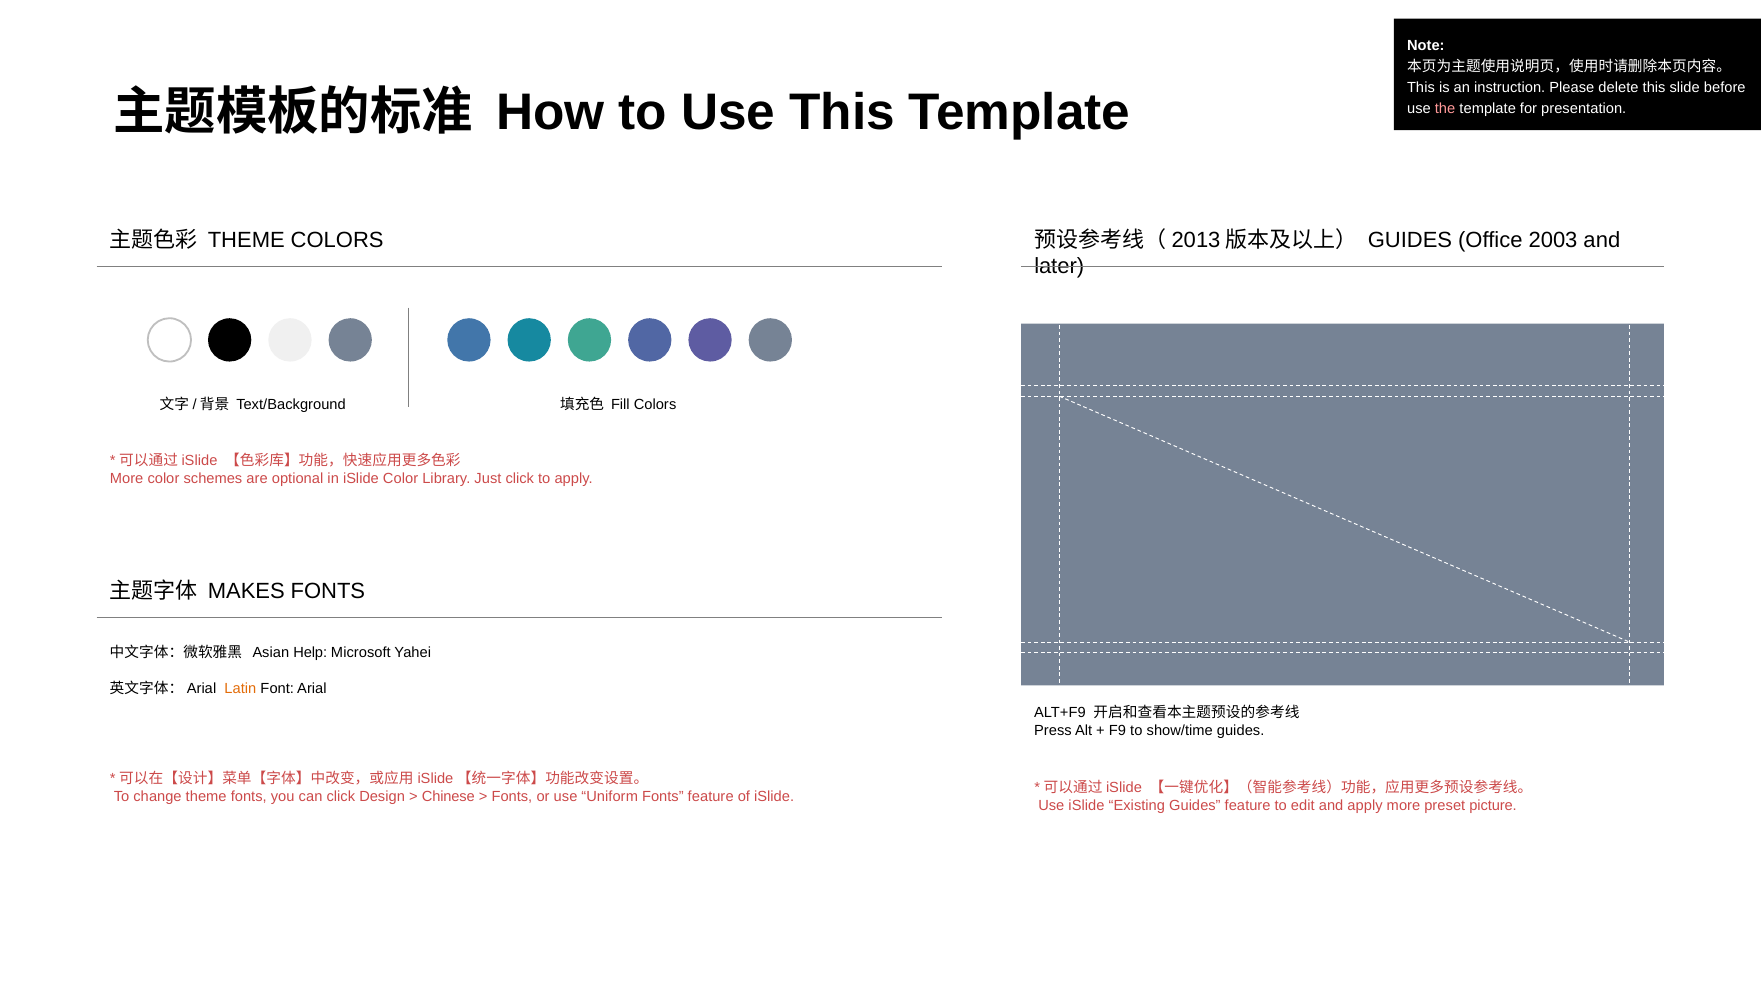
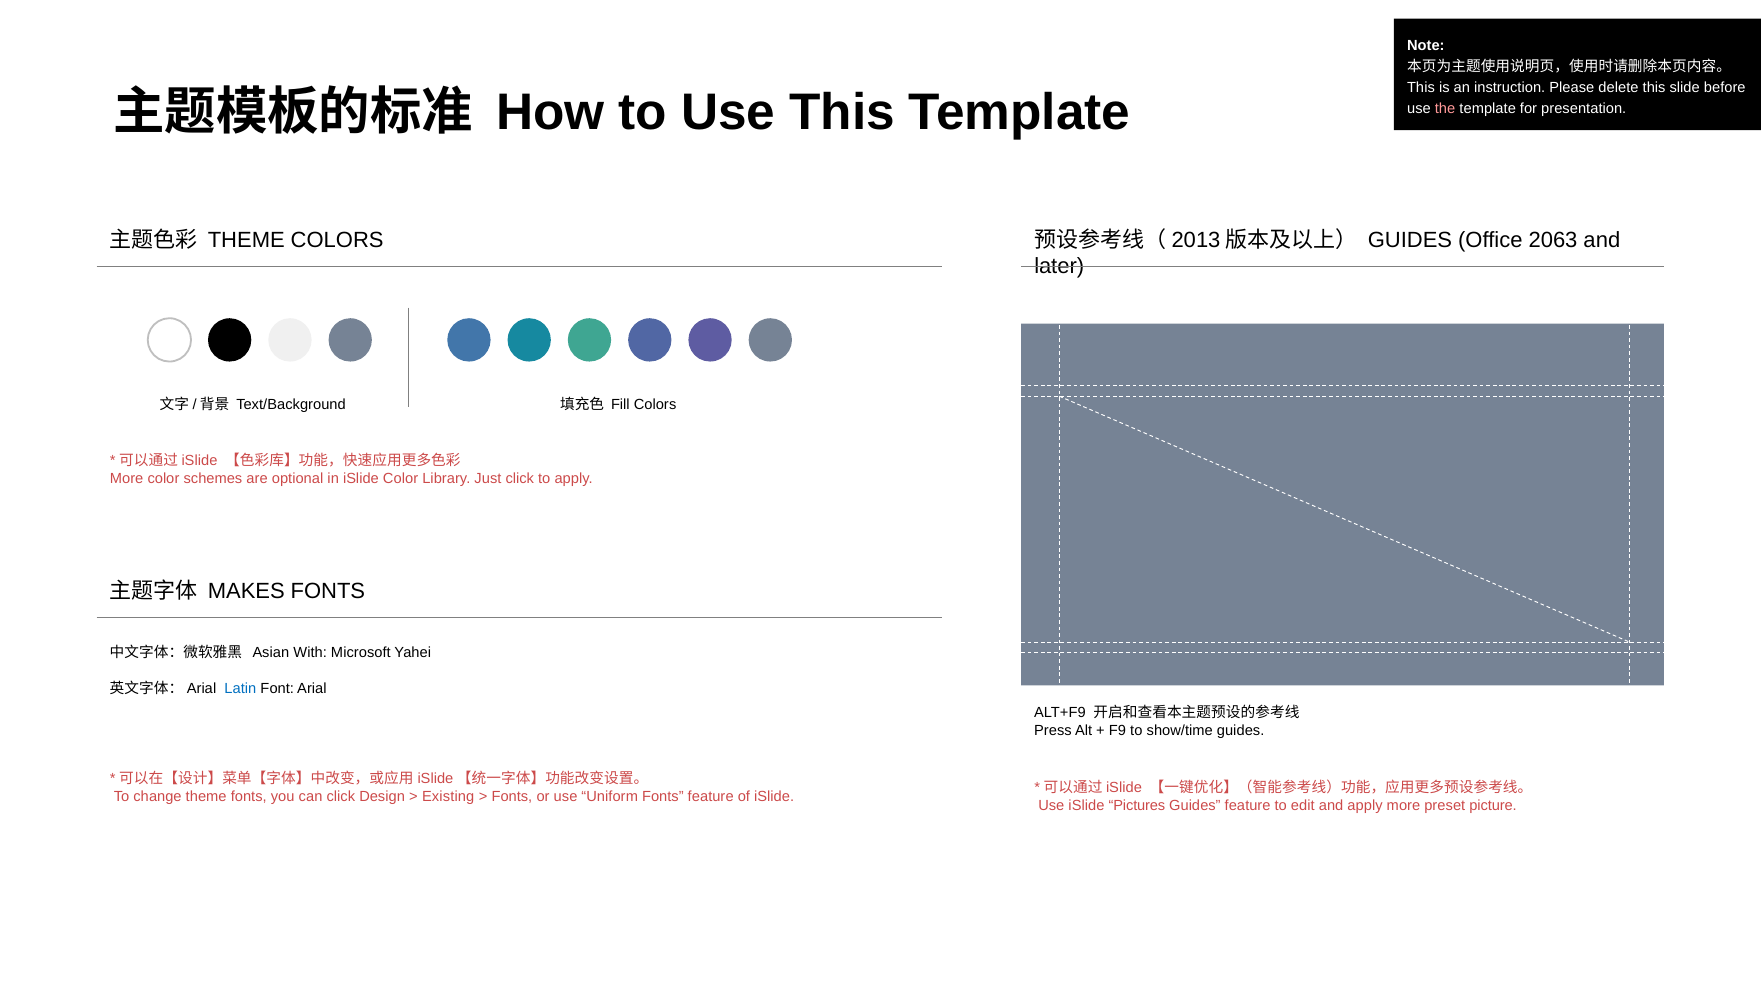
2003: 2003 -> 2063 (1553, 240)
Help: Help -> With (310, 653)
Latin colour: orange -> blue (240, 688)
Chinese: Chinese -> Existing (448, 796)
Existing: Existing -> Pictures (1137, 805)
